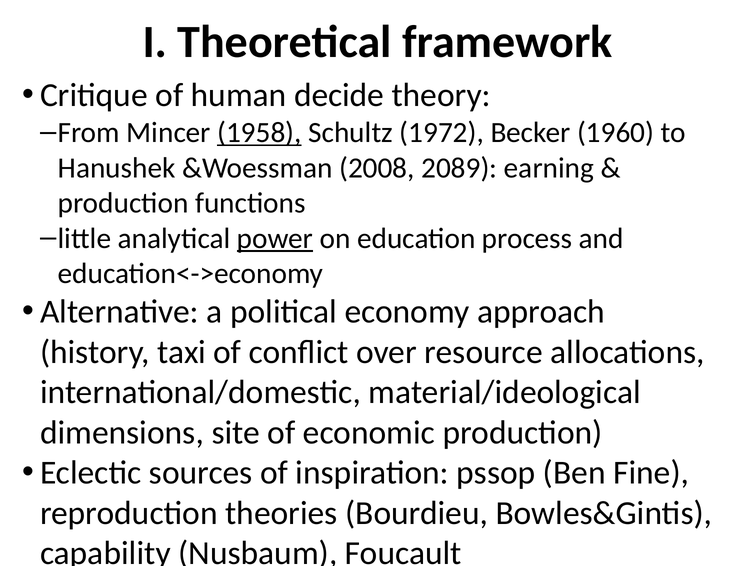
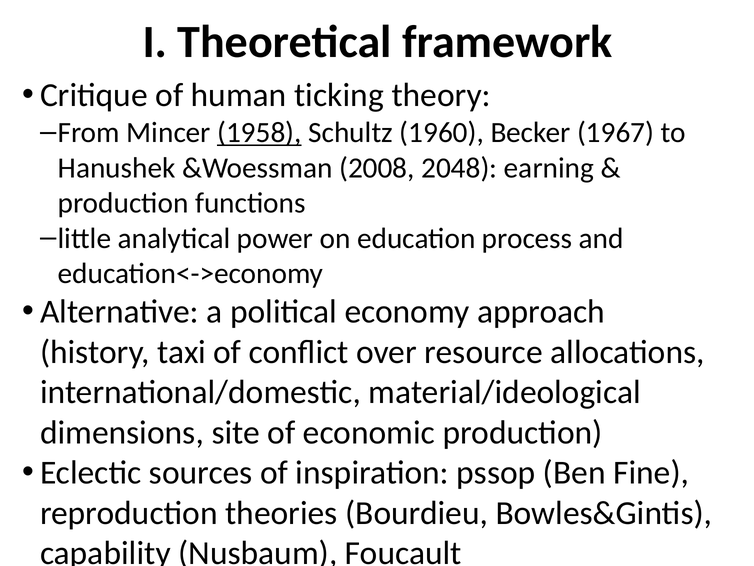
decide: decide -> ticking (339, 95)
1972: 1972 -> 1960 (442, 133)
1960: 1960 -> 1967 (616, 133)
2089: 2089 -> 2048 (459, 168)
power underline: present -> none (275, 238)
